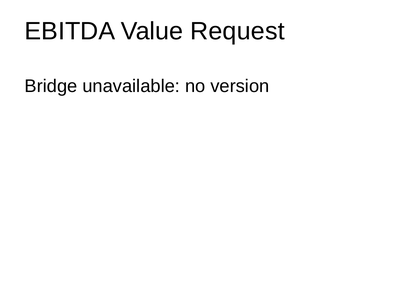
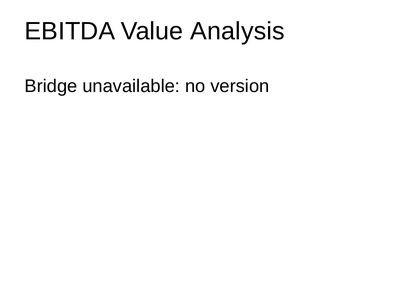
Request: Request -> Analysis (237, 31)
